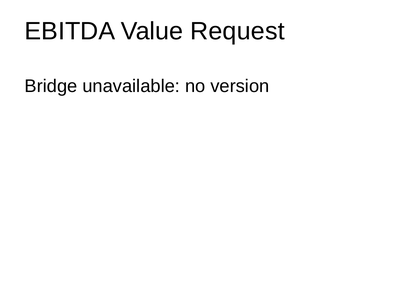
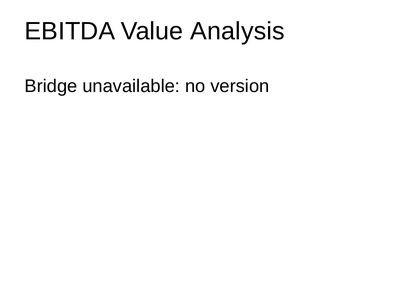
Request: Request -> Analysis (237, 31)
